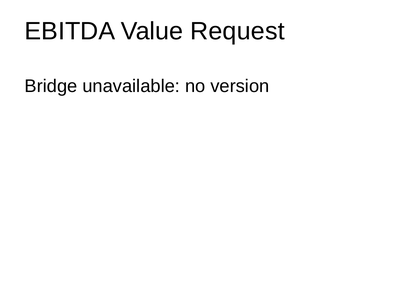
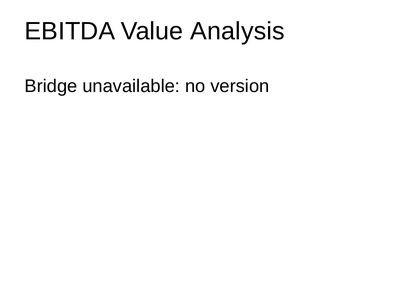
Request: Request -> Analysis (237, 31)
